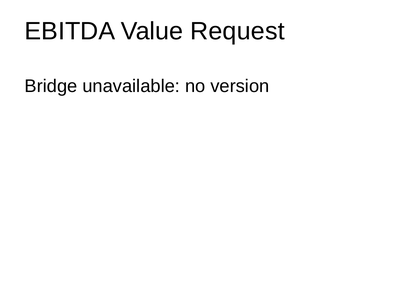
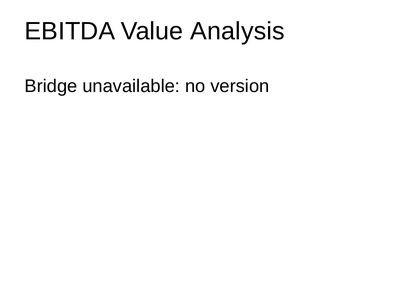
Request: Request -> Analysis (237, 31)
